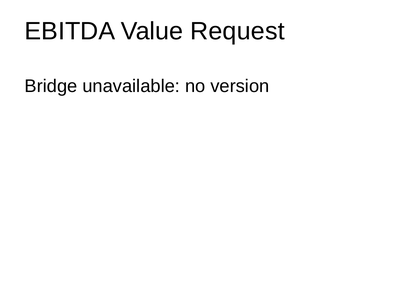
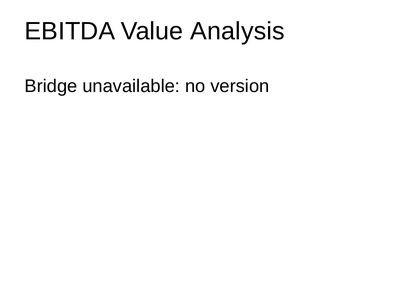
Request: Request -> Analysis (237, 31)
